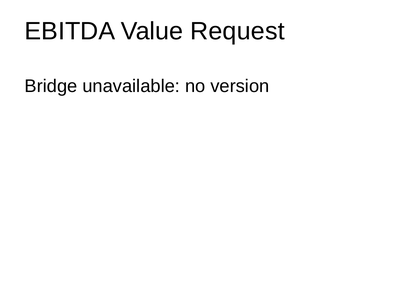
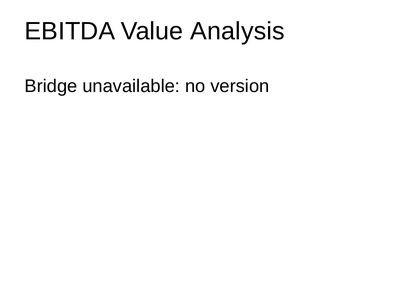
Request: Request -> Analysis (237, 31)
